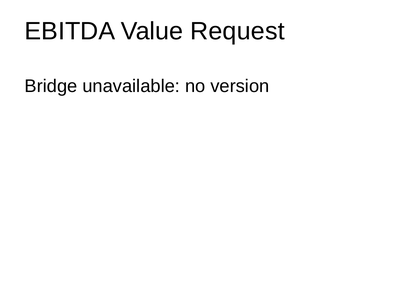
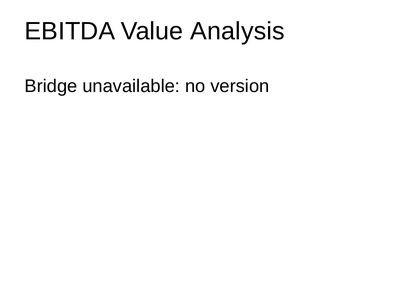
Request: Request -> Analysis (237, 31)
